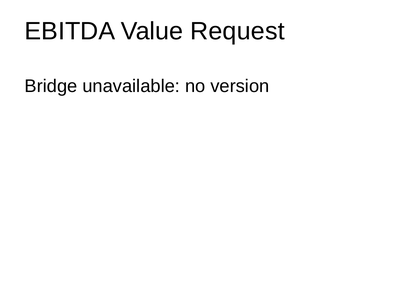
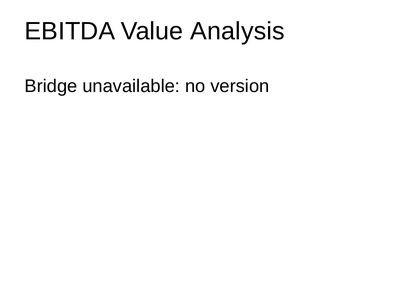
Request: Request -> Analysis (237, 31)
